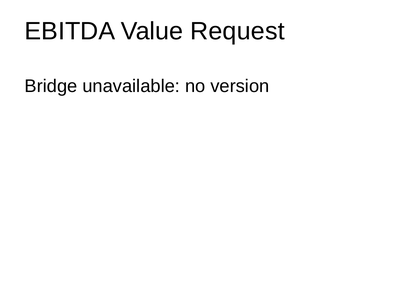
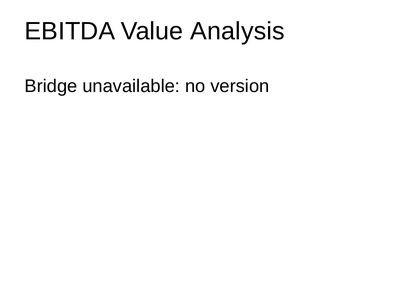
Request: Request -> Analysis (237, 31)
